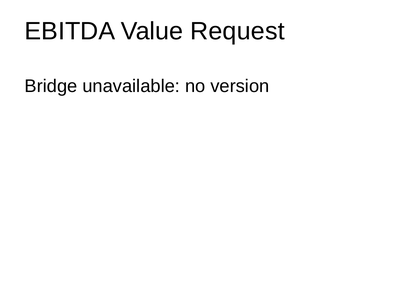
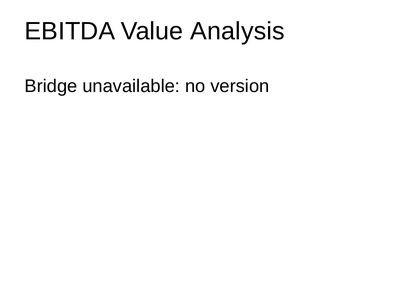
Request: Request -> Analysis (237, 31)
